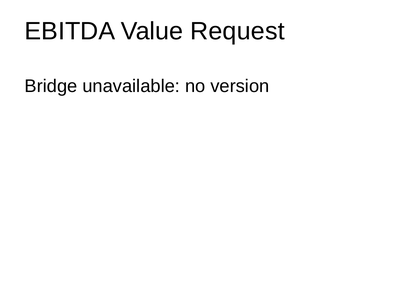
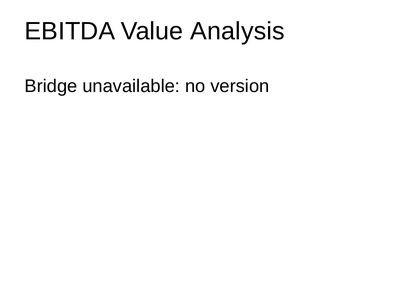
Request: Request -> Analysis (237, 31)
